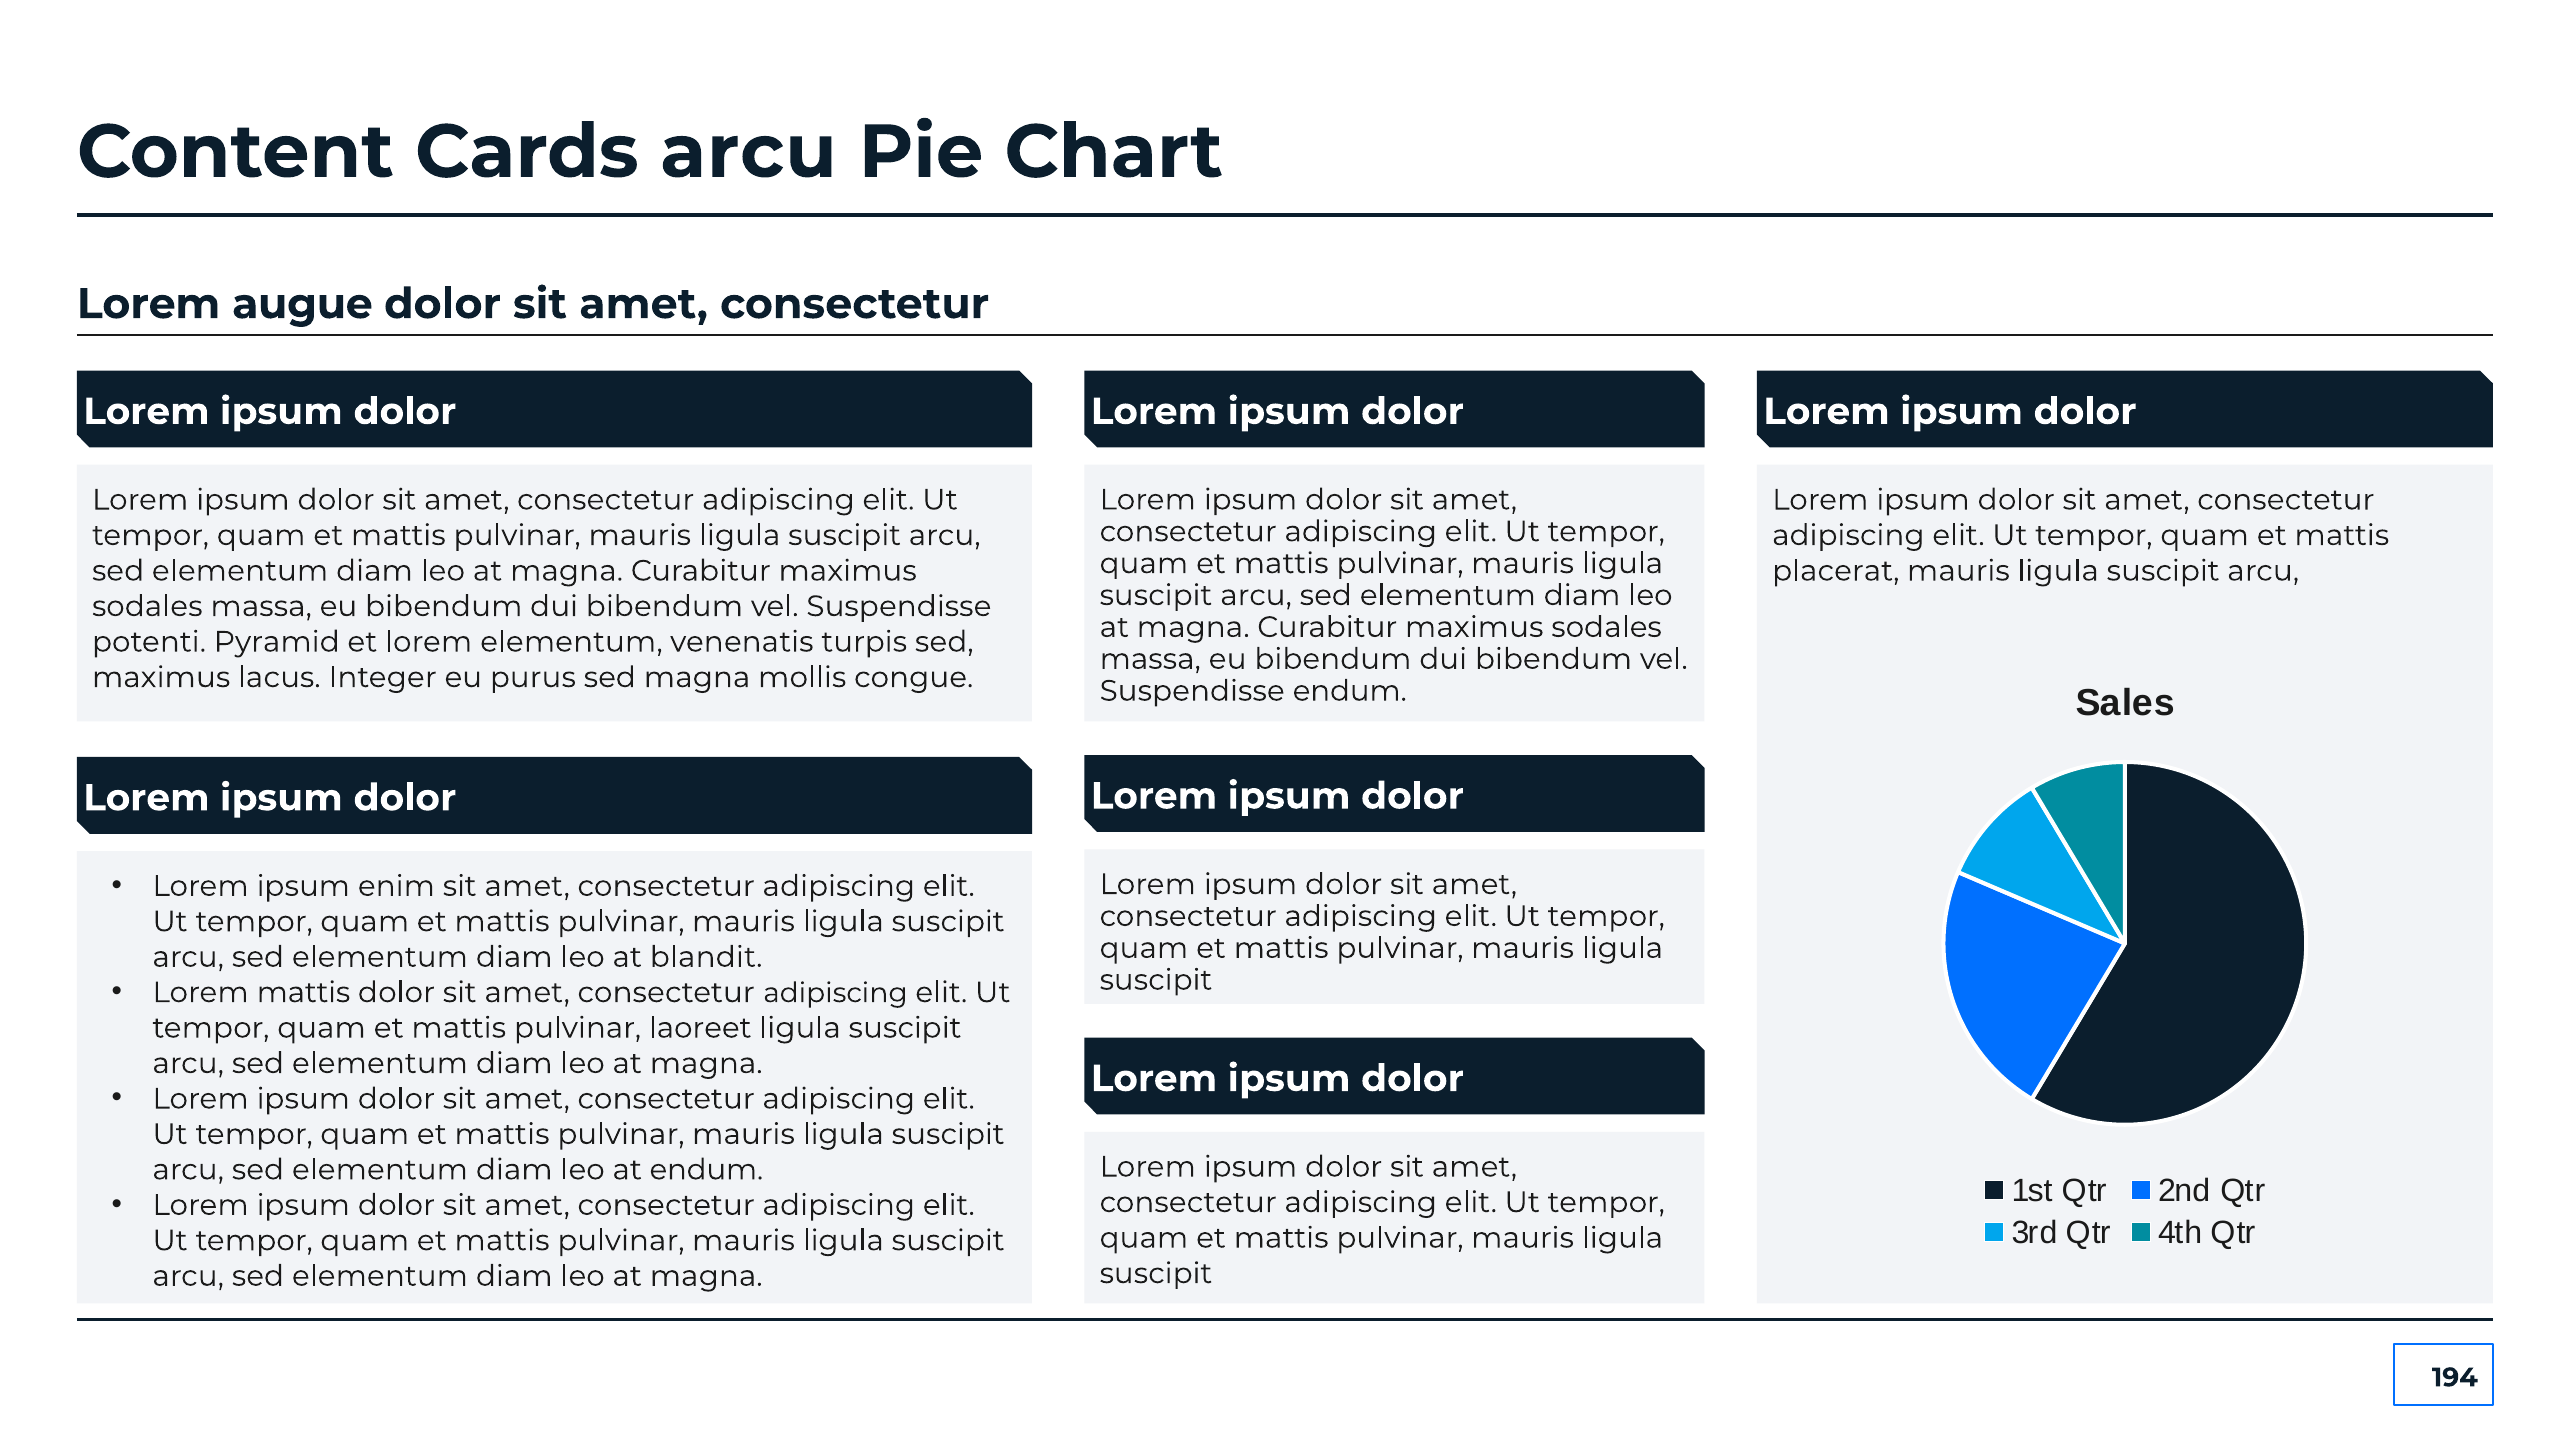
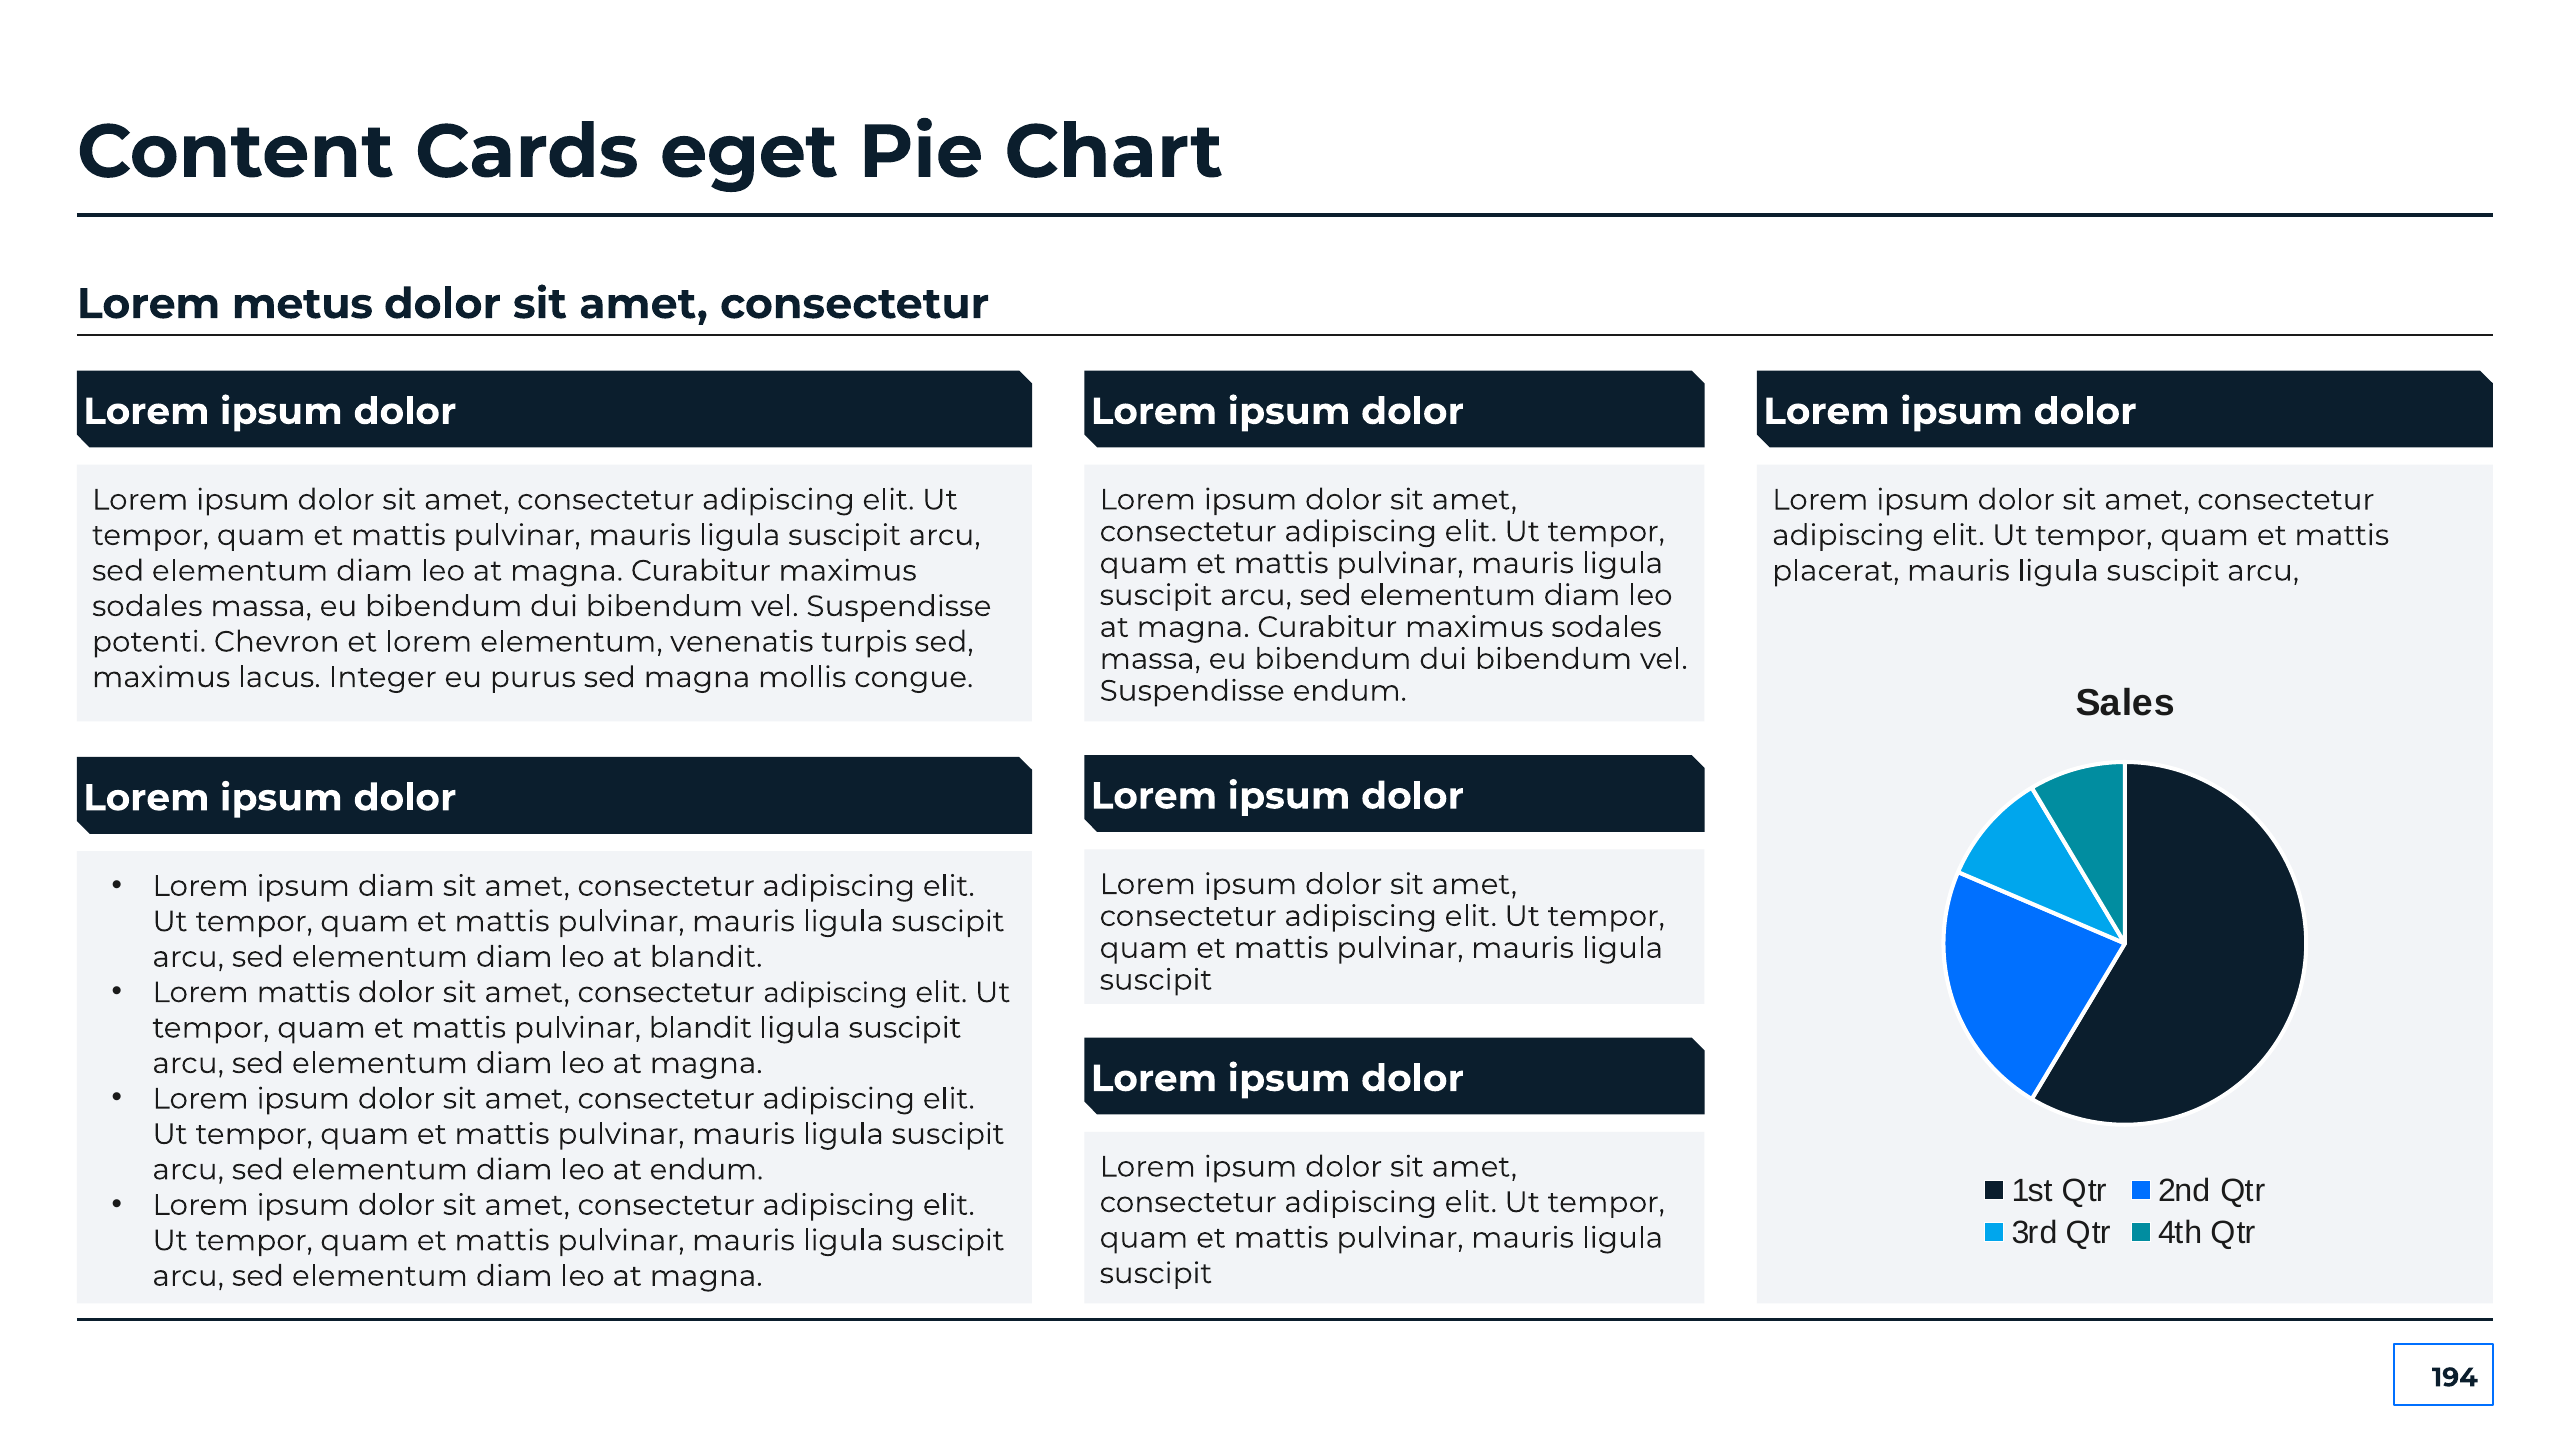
Cards arcu: arcu -> eget (749, 152)
augue: augue -> metus (302, 304)
Pyramid: Pyramid -> Chevron (277, 642)
ipsum enim: enim -> diam (396, 886)
pulvinar laoreet: laoreet -> blandit (700, 1028)
